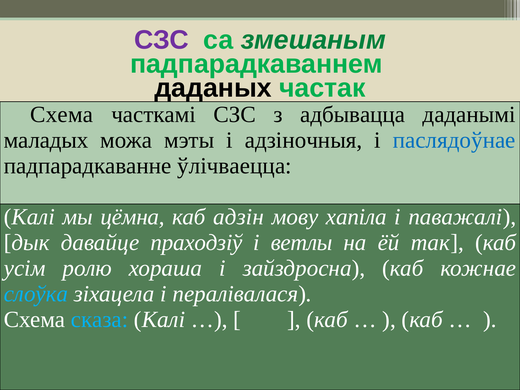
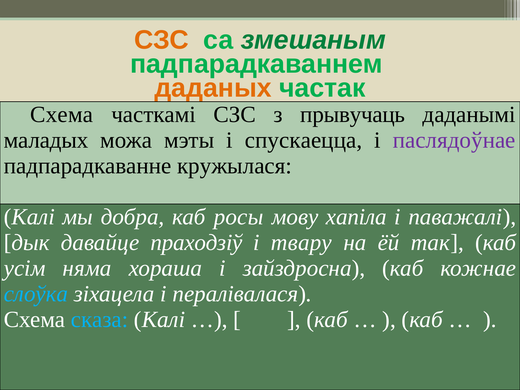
СЗС colour: purple -> orange (161, 40)
даданых colour: black -> orange (213, 88)
адбывацца: адбывацца -> прывучаць (353, 115)
адзіночныя: адзіночныя -> спускаецца (304, 140)
паслядоўнае colour: blue -> purple (454, 140)
ўлічваецца: ўлічваецца -> кружылася (234, 166)
цёмна: цёмна -> добра (133, 217)
адзін: адзін -> росы (239, 217)
ветлы: ветлы -> твару (301, 243)
ролю: ролю -> няма (87, 268)
